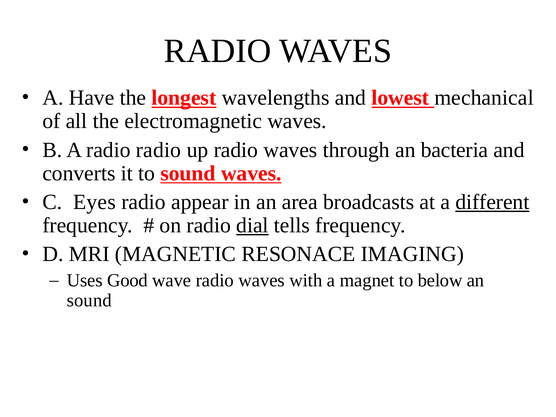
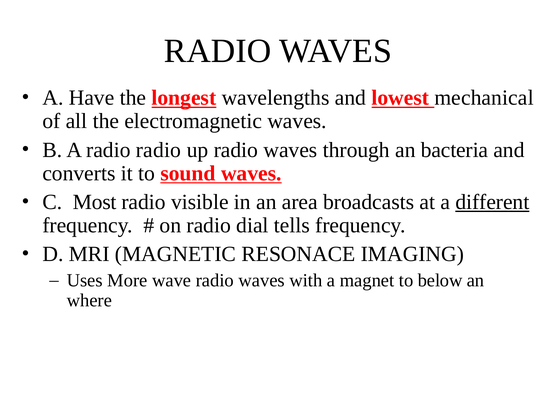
Eyes: Eyes -> Most (95, 202)
appear: appear -> visible (200, 202)
dial underline: present -> none (252, 225)
Good: Good -> More (127, 281)
sound: sound -> where (89, 301)
